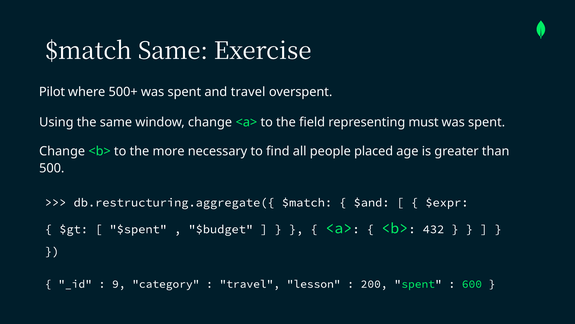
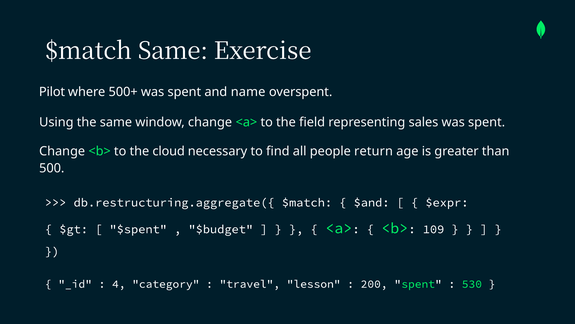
and travel: travel -> name (248, 92)
must: must -> sales (423, 122)
more: more -> cloud (169, 151)
placed: placed -> return (374, 151)
432: 432 -> 109 (434, 229)
9: 9 -> 4 (119, 284)
600: 600 -> 530 (472, 284)
